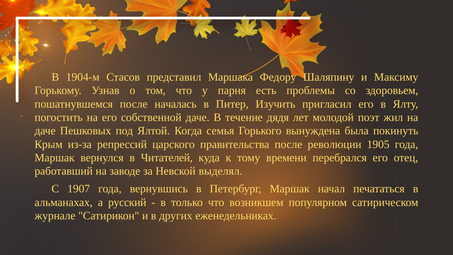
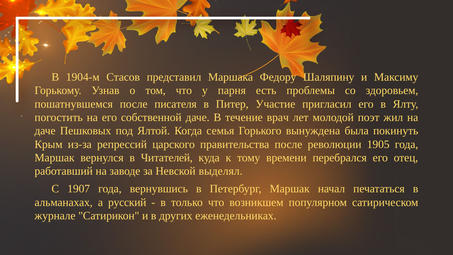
началась: началась -> писателя (176, 104)
Изучить: Изучить -> Участие (275, 104)
дядя: дядя -> врач (278, 117)
